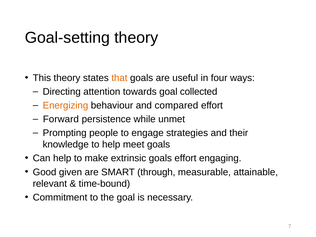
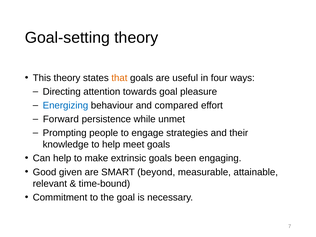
collected: collected -> pleasure (199, 92)
Energizing colour: orange -> blue (65, 105)
goals effort: effort -> been (185, 158)
through: through -> beyond (156, 172)
